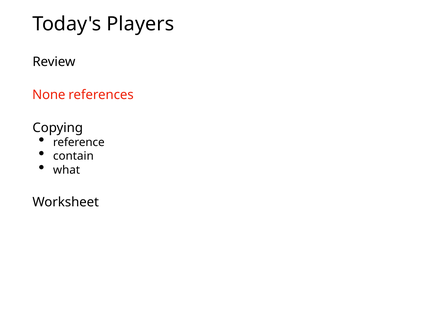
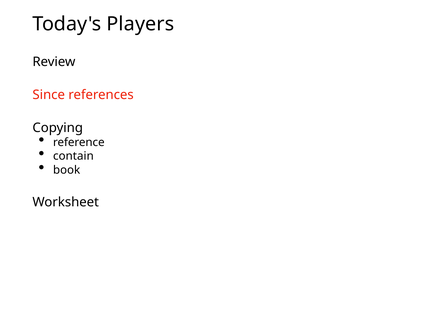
None: None -> Since (49, 95)
what: what -> book (67, 170)
